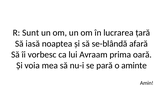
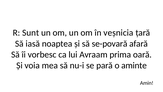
lucrarea: lucrarea -> veșnicia (118, 33)
se-blândă: se-blândă -> se-povară (110, 43)
